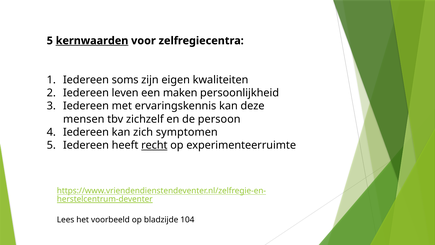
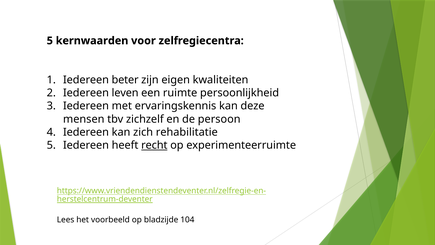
kernwaarden underline: present -> none (92, 41)
soms: soms -> beter (125, 80)
maken: maken -> ruimte (180, 93)
symptomen: symptomen -> rehabilitatie (187, 132)
